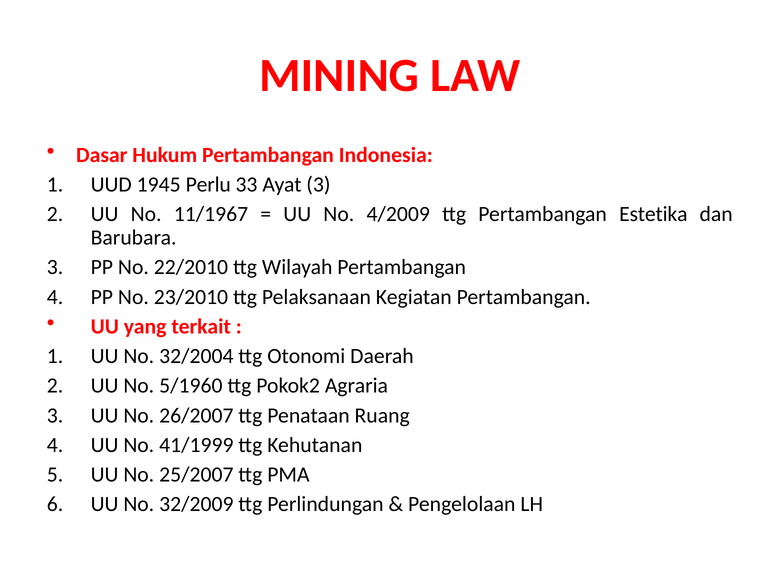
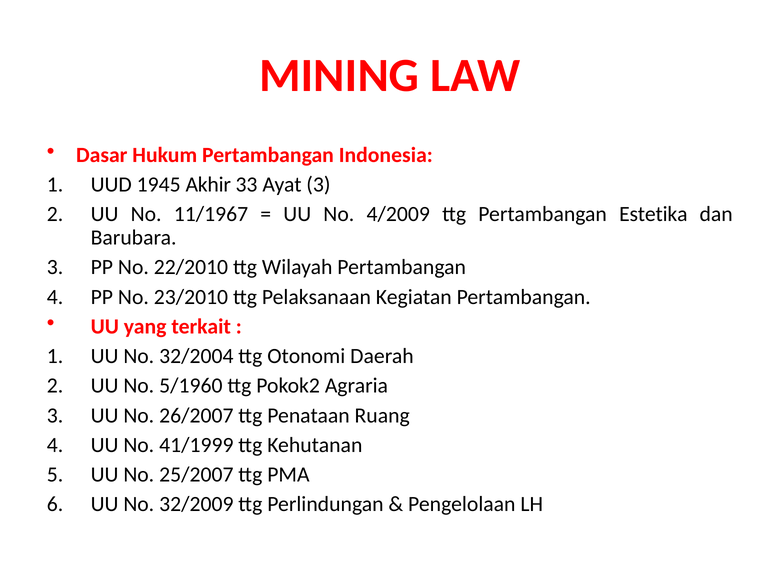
Perlu: Perlu -> Akhir (208, 185)
